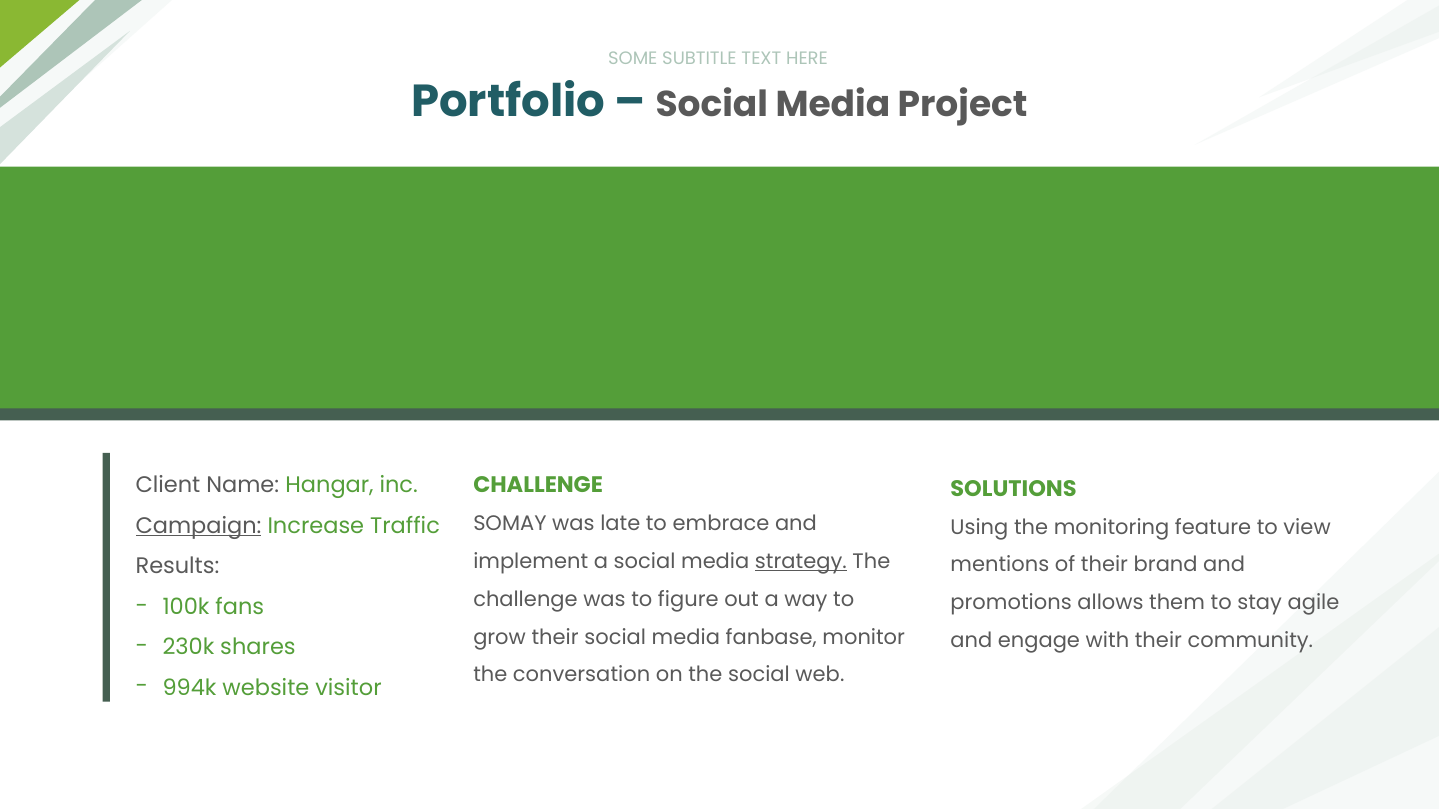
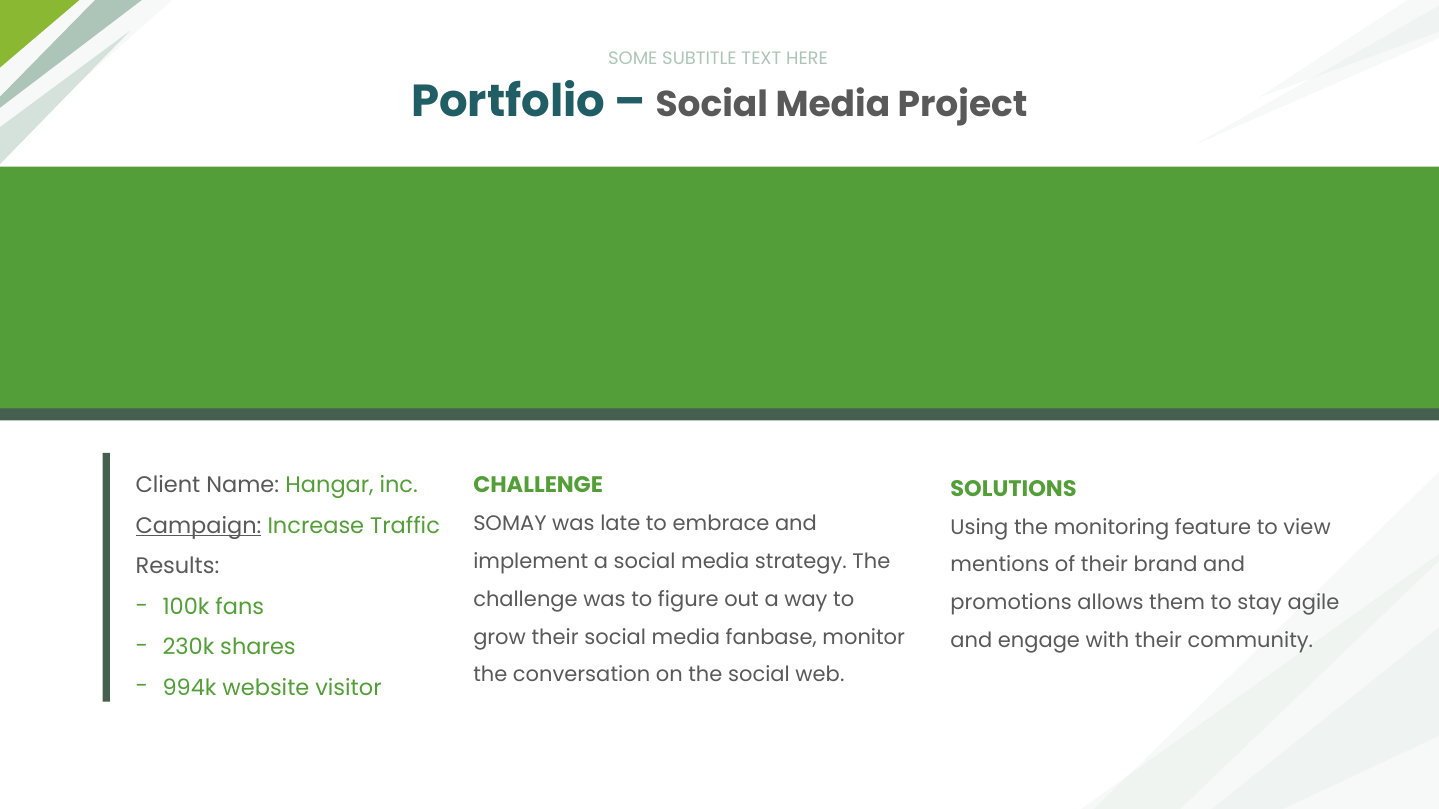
strategy underline: present -> none (801, 562)
